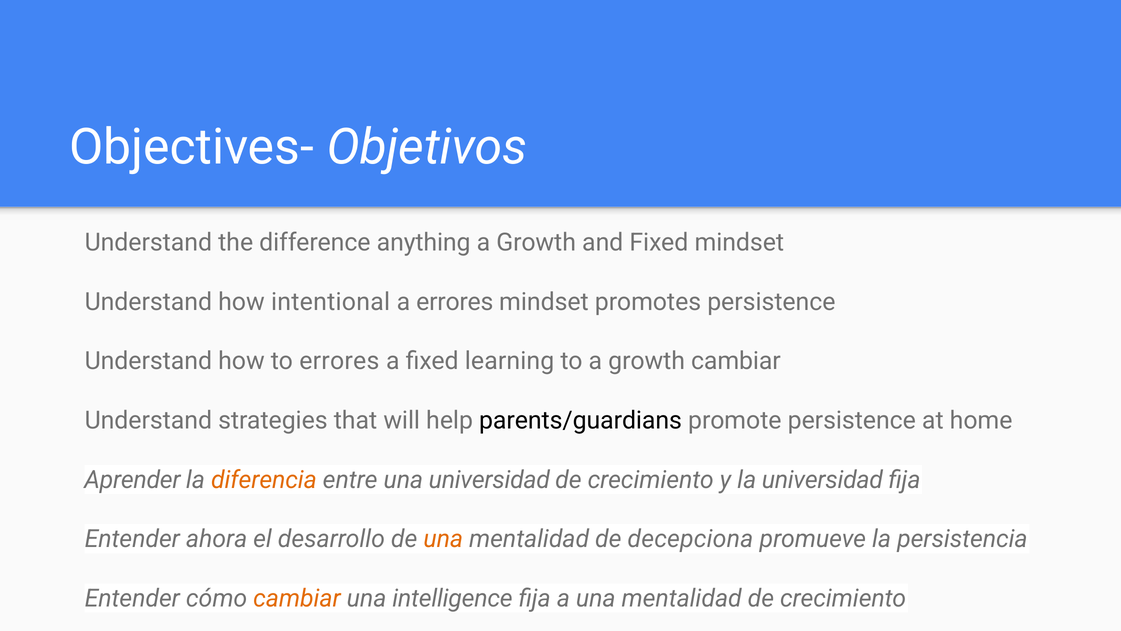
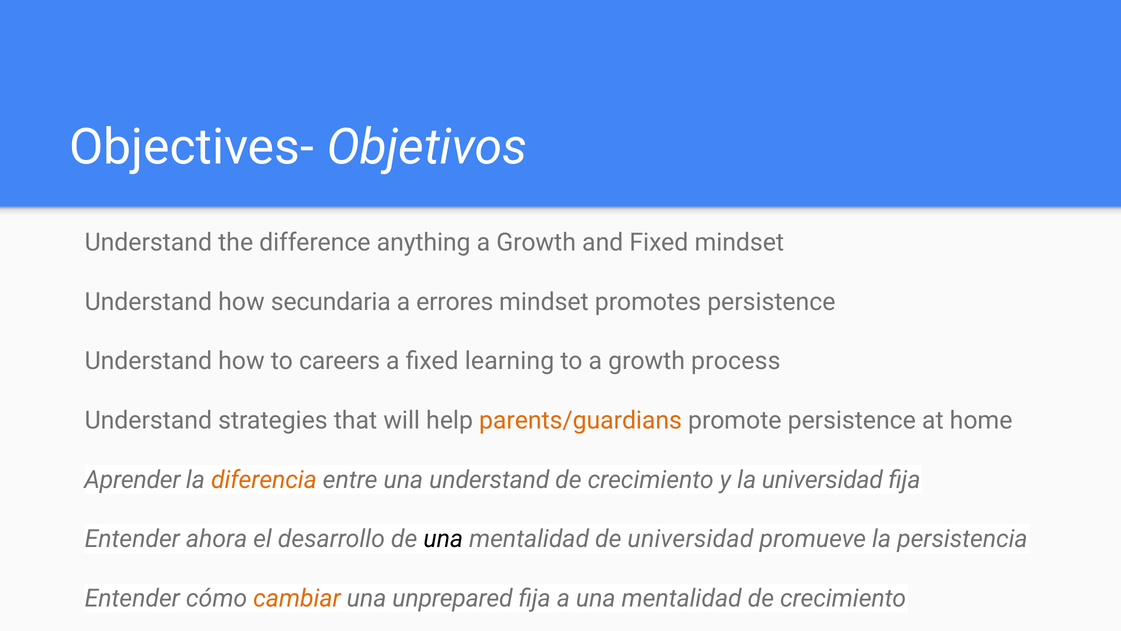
intentional: intentional -> secundaria (331, 302)
to errores: errores -> careers (340, 361)
growth cambiar: cambiar -> process (736, 361)
parents/guardians colour: black -> orange (581, 420)
una universidad: universidad -> understand (489, 479)
una colour: orange -> black (443, 539)
de decepciona: decepciona -> universidad (690, 539)
intelligence: intelligence -> unprepared (452, 598)
